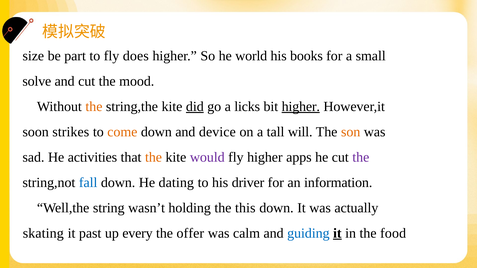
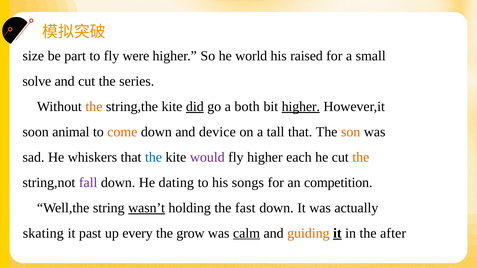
does: does -> were (136, 56)
books: books -> raised (306, 56)
mood: mood -> series (137, 81)
licks: licks -> both (247, 107)
strikes: strikes -> animal (71, 132)
tall will: will -> that (300, 132)
activities: activities -> whiskers (92, 157)
the colour: orange -> blue (154, 157)
apps: apps -> each (299, 157)
the colour: purple -> orange (361, 157)
fall colour: blue -> purple (88, 183)
driver: driver -> songs (248, 183)
information: information -> competition (338, 183)
wasn’t underline: none -> present (147, 208)
this: this -> fast (245, 208)
offer: offer -> grow (190, 233)
calm underline: none -> present (247, 233)
guiding colour: blue -> orange (308, 233)
food: food -> after (393, 233)
